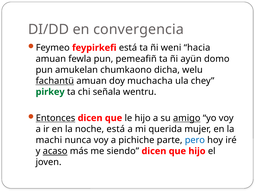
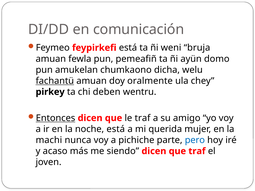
convergencia: convergencia -> comunicación (139, 29)
hacia: hacia -> bruja (197, 48)
muchacha: muchacha -> oralmente (150, 81)
pirkey colour: green -> black (50, 92)
señala: señala -> deben (107, 92)
le hijo: hijo -> traf (143, 118)
amigo underline: present -> none (187, 118)
acaso underline: present -> none (55, 151)
que hijo: hijo -> traf (197, 151)
